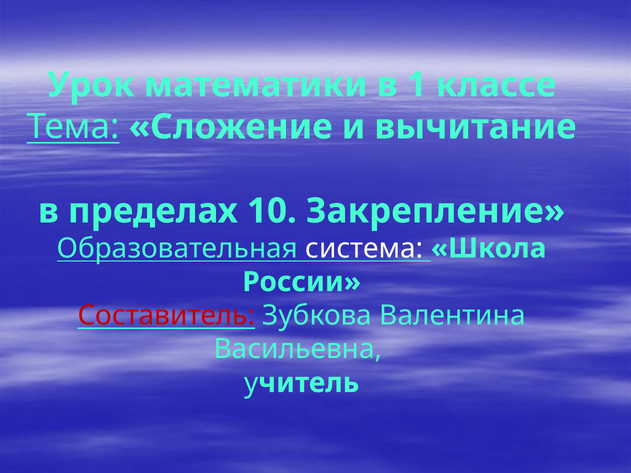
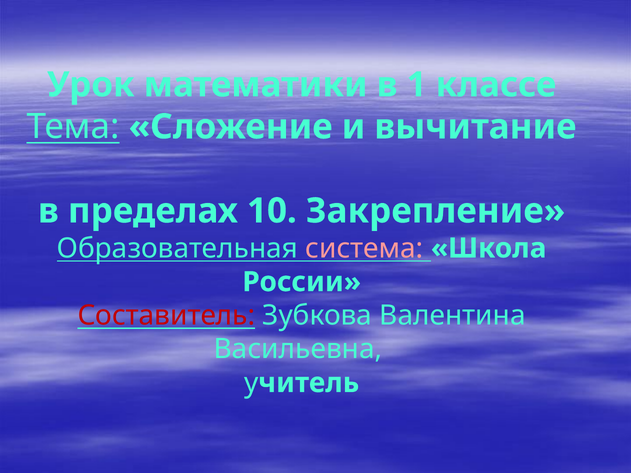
система colour: white -> pink (364, 248)
